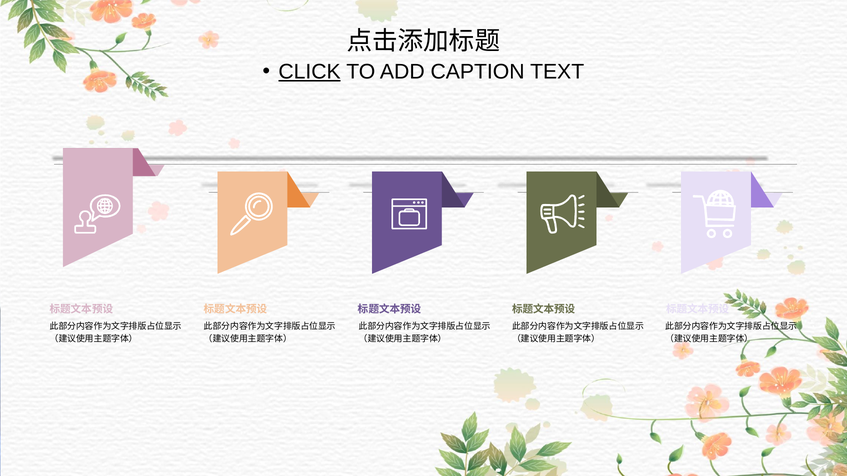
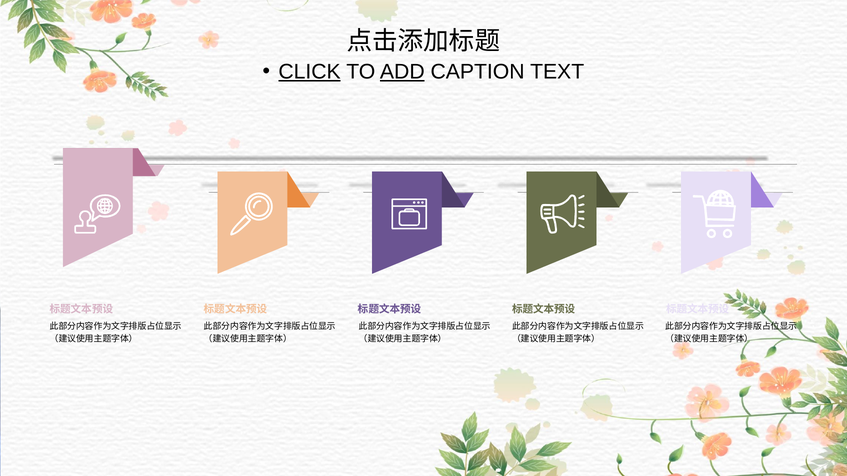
ADD underline: none -> present (402, 72)
